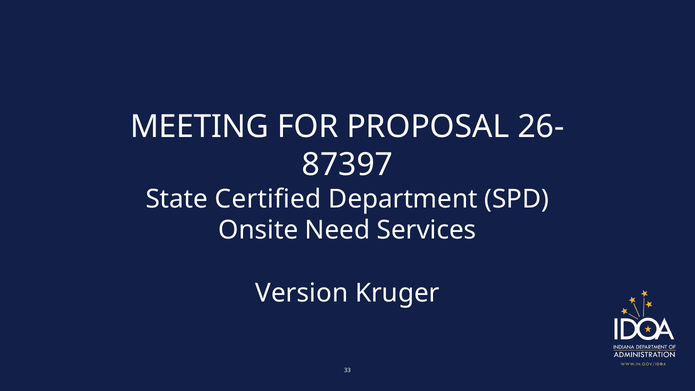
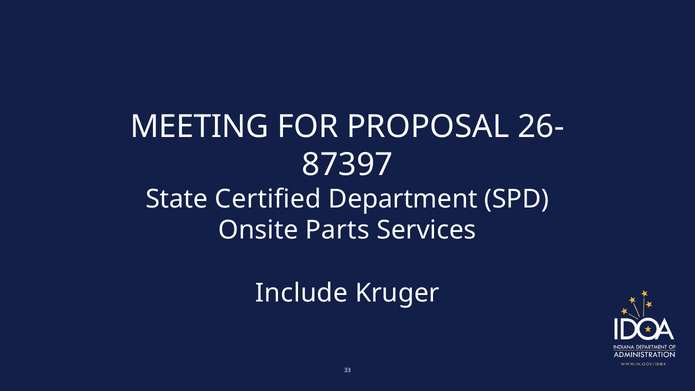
Need: Need -> Parts (337, 230)
Version: Version -> Include (302, 293)
